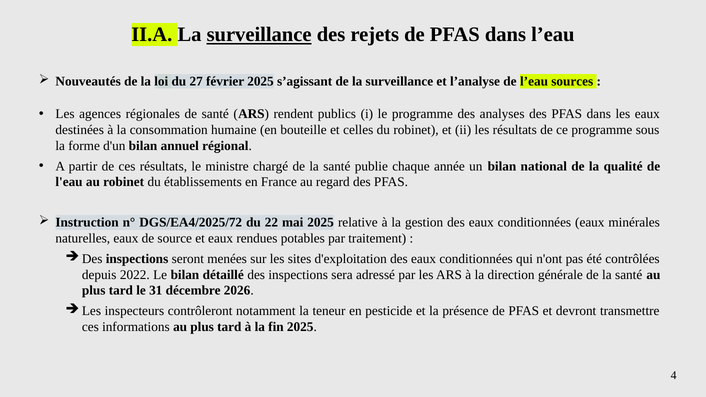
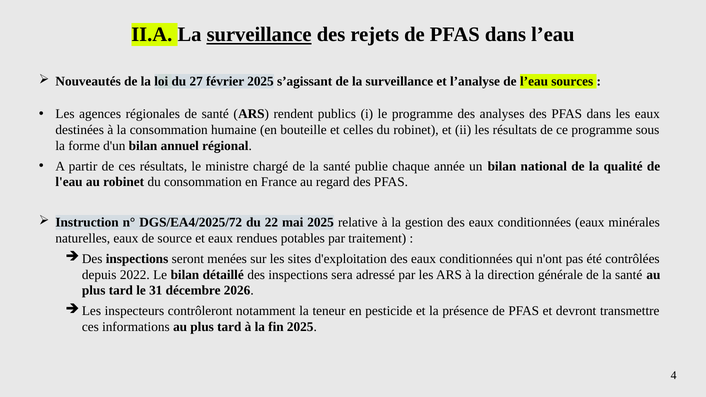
du établissements: établissements -> consommation (203, 182)
